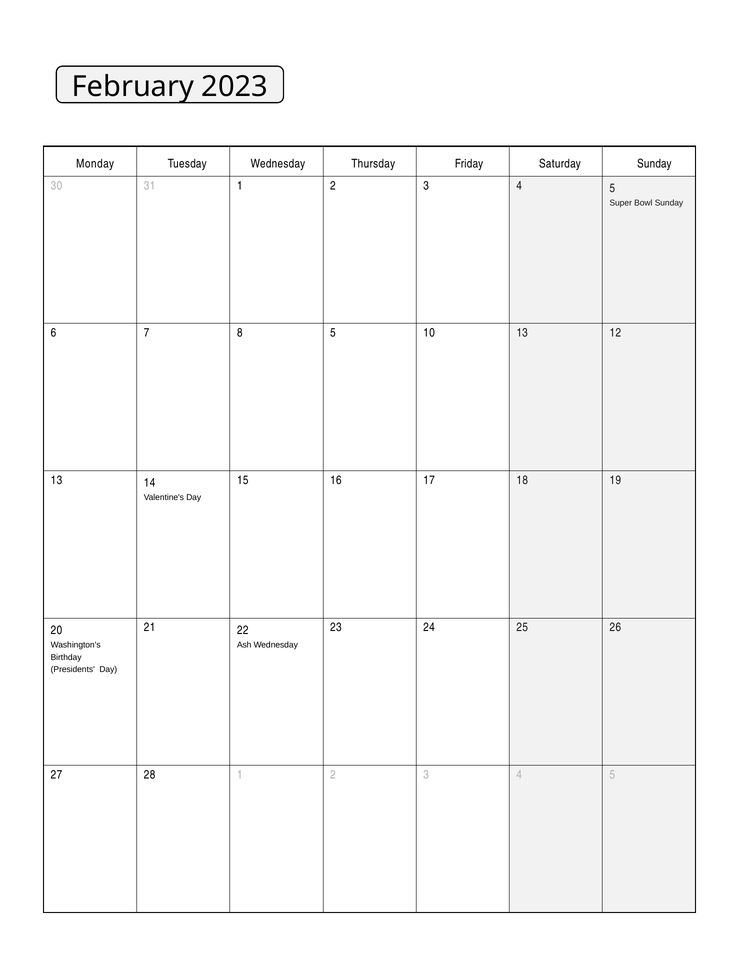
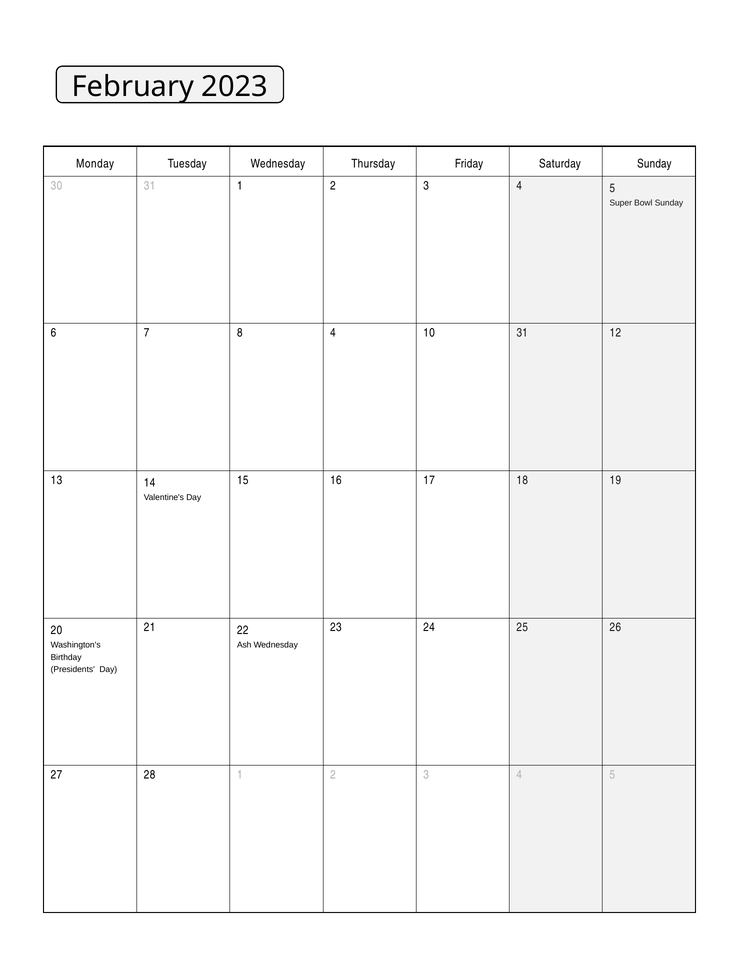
8 5: 5 -> 4 (333, 333)
10 13: 13 -> 31 (522, 333)
